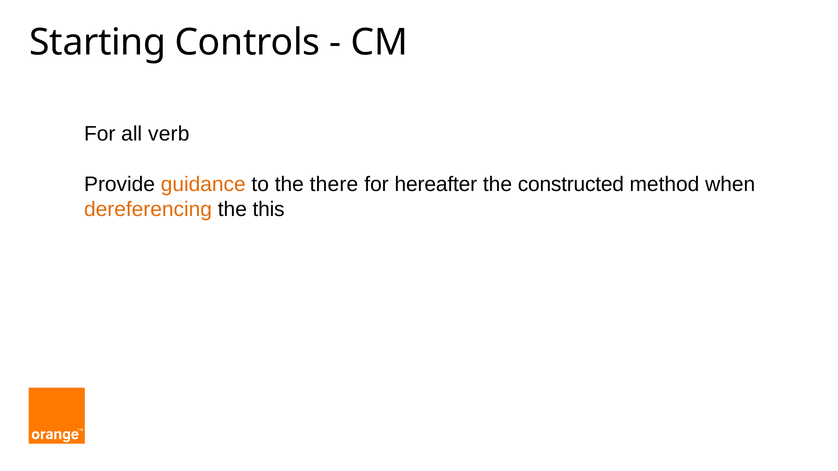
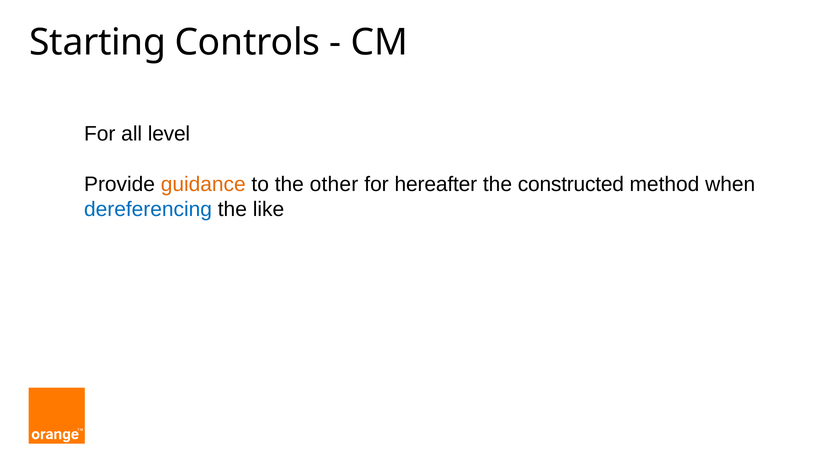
verb: verb -> level (169, 134)
there: there -> other (334, 184)
dereferencing colour: orange -> blue (148, 210)
this: this -> like (268, 210)
